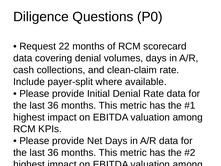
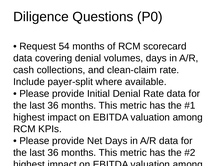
22: 22 -> 54 (64, 46)
